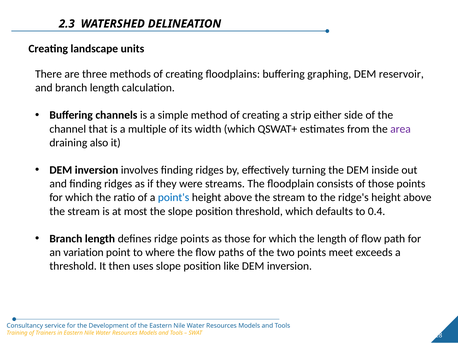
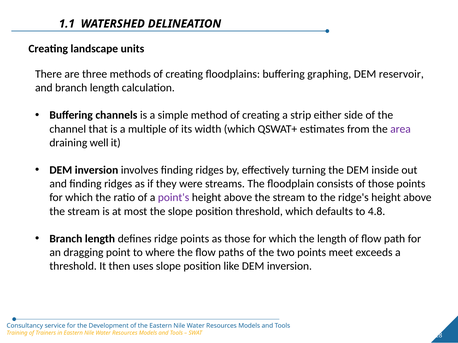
2.3: 2.3 -> 1.1 (67, 24)
also: also -> well (99, 143)
point's colour: blue -> purple (174, 198)
0.4: 0.4 -> 4.8 (377, 212)
variation: variation -> dragging (83, 253)
